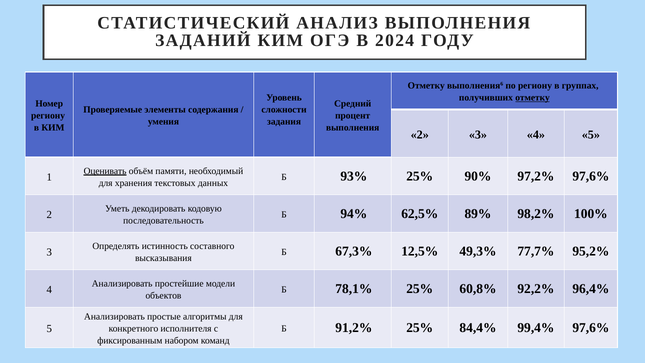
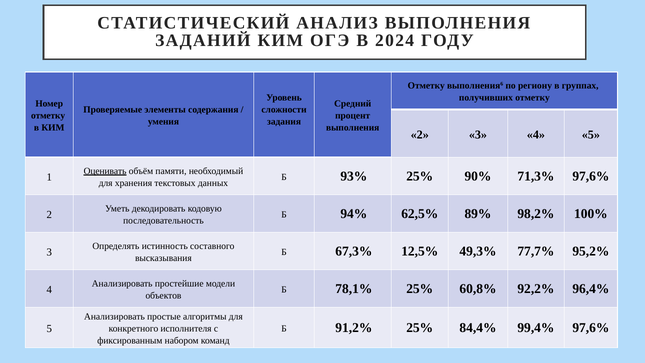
отметку underline: present -> none (533, 98)
региону: региону -> отметку (48, 115)
97,2%: 97,2% -> 71,3% (536, 176)
